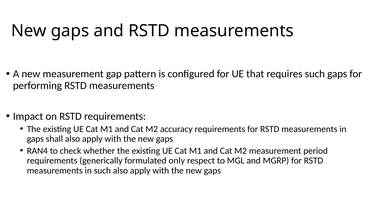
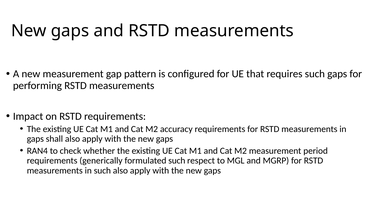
formulated only: only -> such (177, 161)
